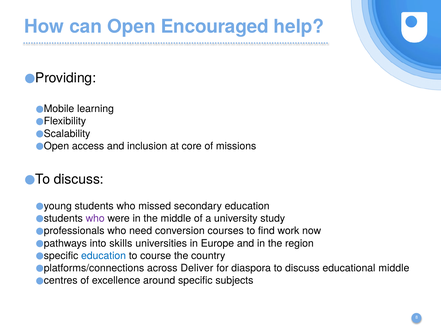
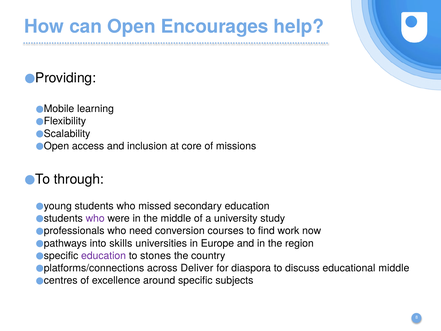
Encouraged: Encouraged -> Encourages (215, 26)
discuss: discuss -> through (79, 179)
education colour: blue -> purple (104, 256)
course: course -> stones (156, 256)
